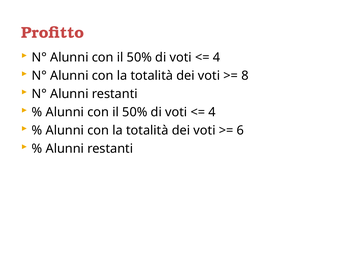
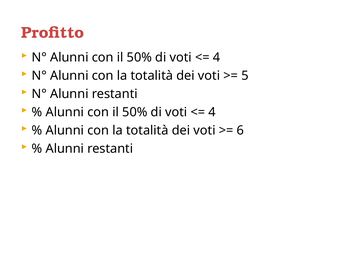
8: 8 -> 5 (245, 76)
